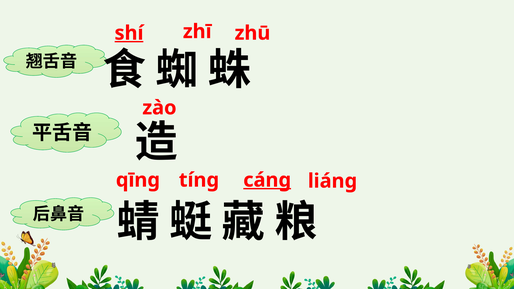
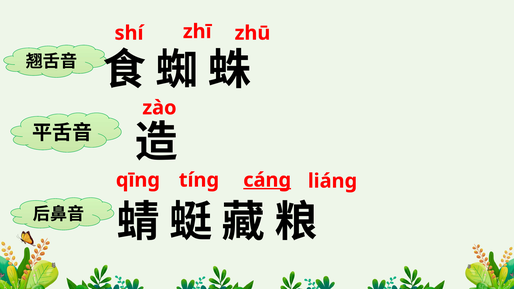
shí underline: present -> none (129, 33)
